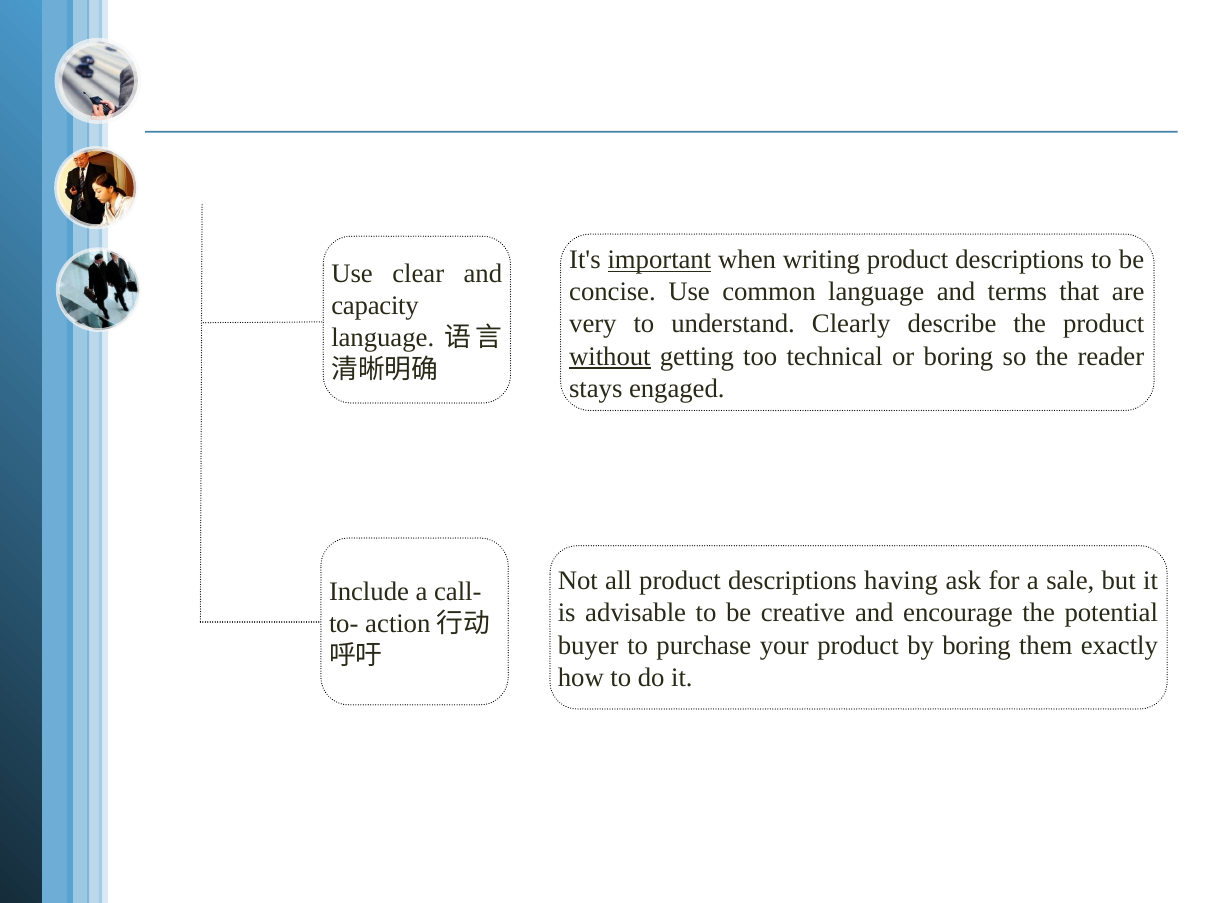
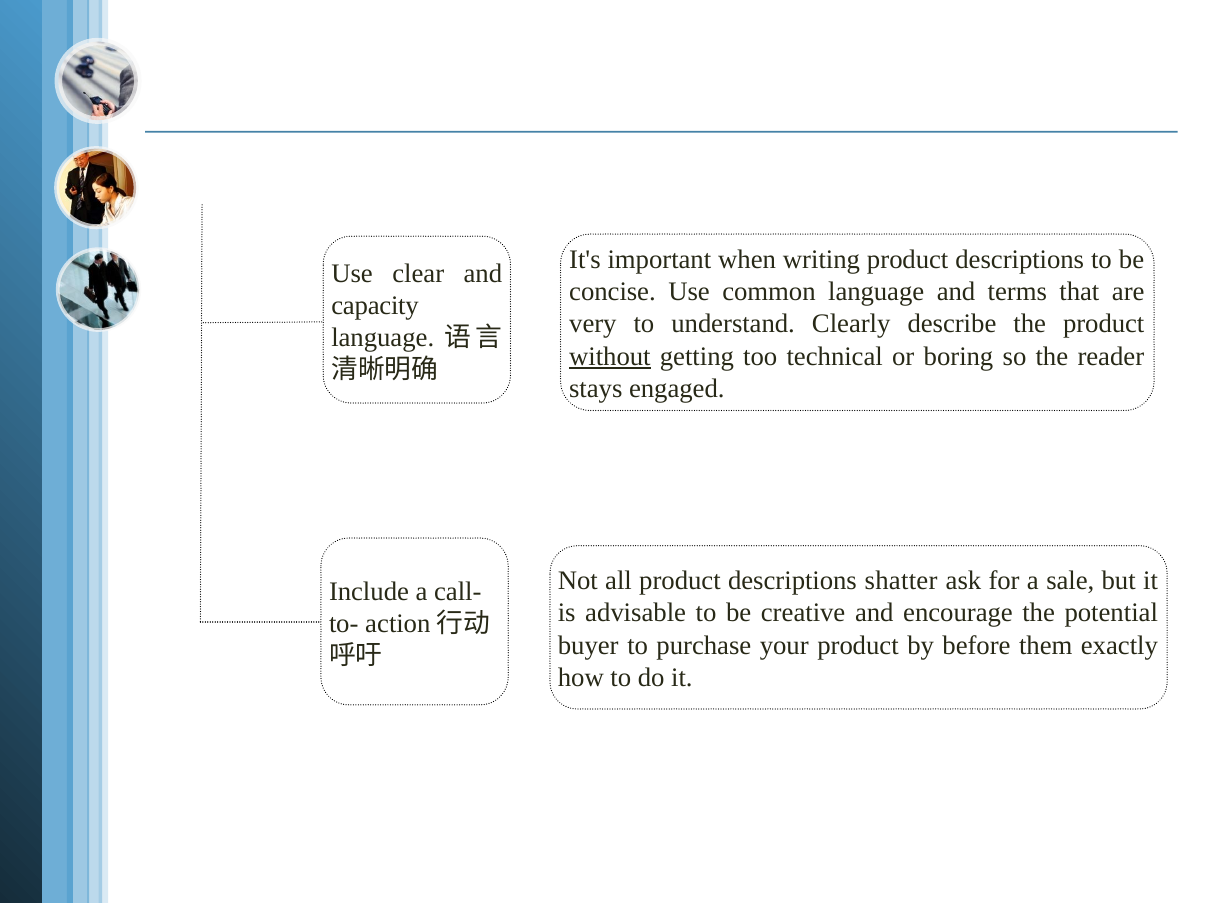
important underline: present -> none (659, 260)
having: having -> shatter (901, 582)
by boring: boring -> before (976, 646)
